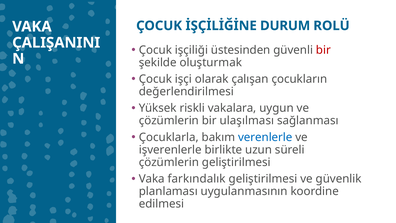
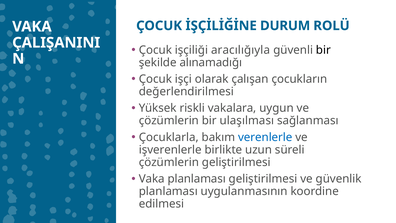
üstesinden: üstesinden -> aracılığıyla (241, 50)
bir colour: red -> black (323, 50)
oluşturmak: oluşturmak -> alınamadığı (211, 62)
Vaka farkındalık: farkındalık -> planlaması (197, 179)
